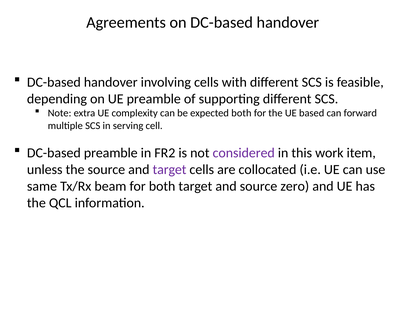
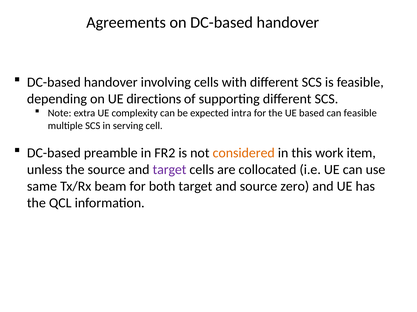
UE preamble: preamble -> directions (154, 99)
expected both: both -> intra (241, 113)
can forward: forward -> feasible (360, 113)
considered colour: purple -> orange (244, 153)
